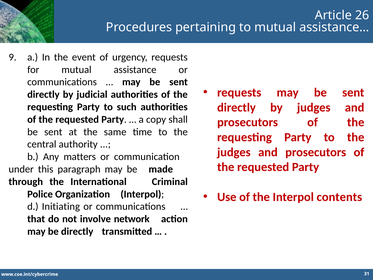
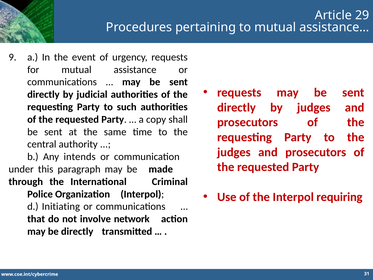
26: 26 -> 29 (362, 15)
matters: matters -> intends (80, 157)
contents: contents -> requiring (339, 197)
